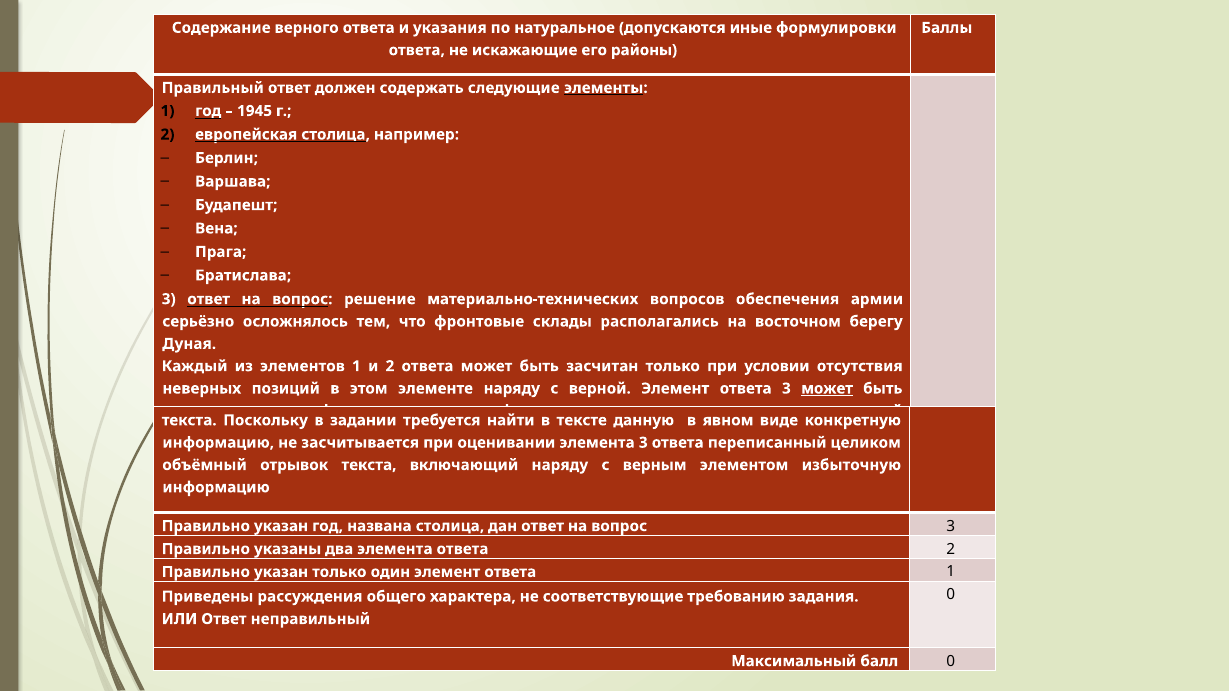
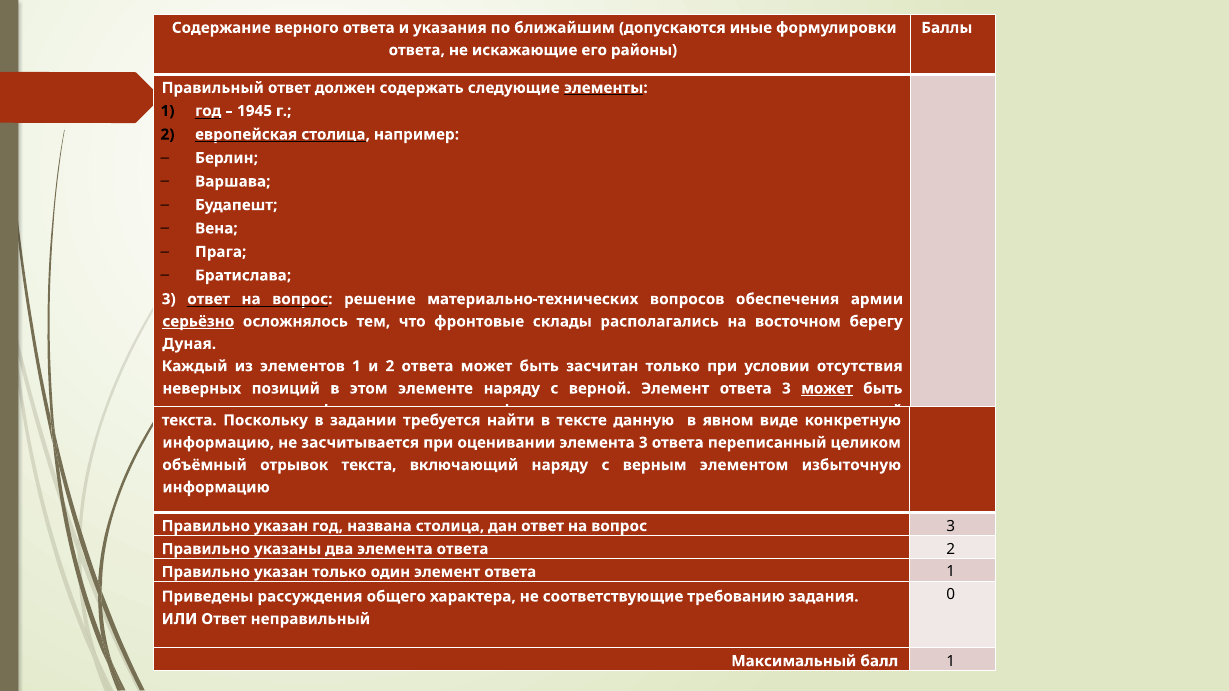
натуральное: натуральное -> ближайшим (565, 28)
серьёзно underline: none -> present (198, 322)
балл 0: 0 -> 1 (951, 661)
